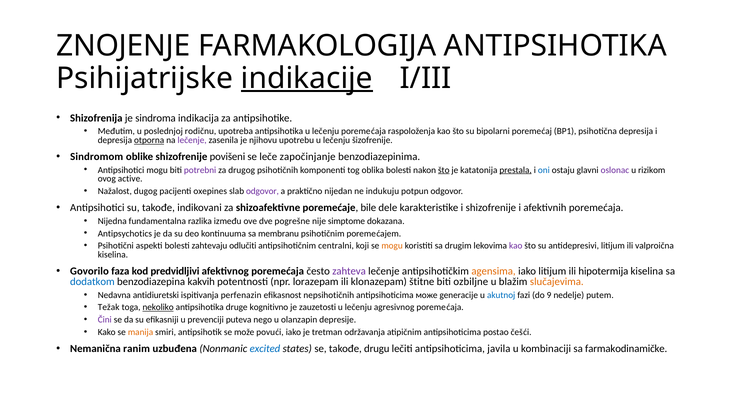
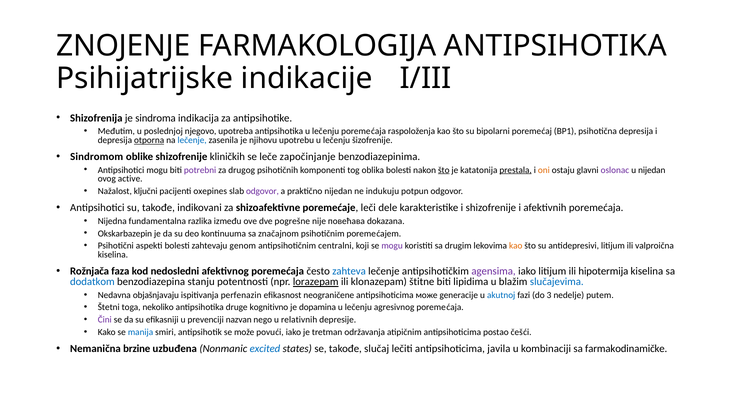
indikacije underline: present -> none (307, 78)
rodičnu: rodičnu -> njegovo (201, 131)
lečenje colour: purple -> blue (192, 140)
povišeni: povišeni -> kliničkih (227, 157)
oni colour: blue -> orange (544, 170)
u rizikom: rizikom -> nijedan (652, 170)
dugog: dugog -> ključni (146, 191)
bile: bile -> leči (368, 208)
simptome: simptome -> повећава (346, 221)
Antipsychotics: Antipsychotics -> Okskarbazepin (125, 234)
membranu: membranu -> značajnom (279, 234)
odlučiti: odlučiti -> genom (243, 246)
mogu colour: orange -> purple (392, 246)
kao colour: purple -> orange (516, 246)
Govorilo: Govorilo -> Rožnjača (90, 271)
predvidljivi: predvidljivi -> nedosledni (175, 271)
zahteva colour: purple -> blue (349, 271)
agensima colour: orange -> purple (494, 271)
kakvih: kakvih -> stanju (201, 282)
lorazepam underline: none -> present (316, 282)
ozbiljne: ozbiljne -> lipidima (471, 282)
slučajevima colour: orange -> blue (557, 282)
antidiuretski: antidiuretski -> objašnjavaju (156, 295)
nepsihotičnih: nepsihotičnih -> neograničene (329, 295)
9: 9 -> 3 (549, 295)
Težak: Težak -> Štetni (109, 308)
nekoliko underline: present -> none (158, 308)
zauzetosti: zauzetosti -> dopamina (318, 308)
puteva: puteva -> nazvan (239, 320)
olanzapin: olanzapin -> relativnih (299, 320)
manija colour: orange -> blue (141, 332)
ranim: ranim -> brzine (137, 349)
drugu: drugu -> slučaj (377, 349)
